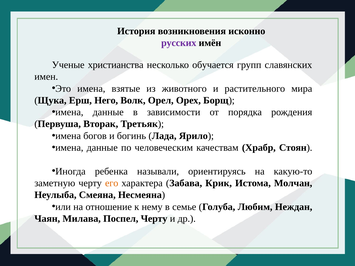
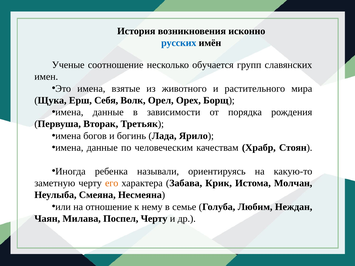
русских colour: purple -> blue (179, 43)
христианства: христианства -> соотношение (116, 65)
Него: Него -> Себя (106, 100)
